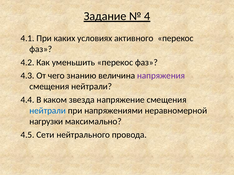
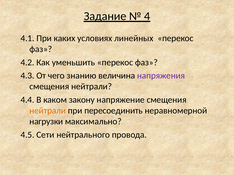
активного: активного -> линейных (134, 38)
звезда: звезда -> закону (82, 100)
нейтрали colour: blue -> orange (48, 111)
напряжениями: напряжениями -> пересоединить (114, 111)
